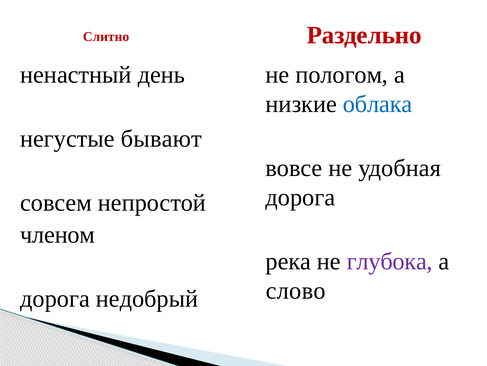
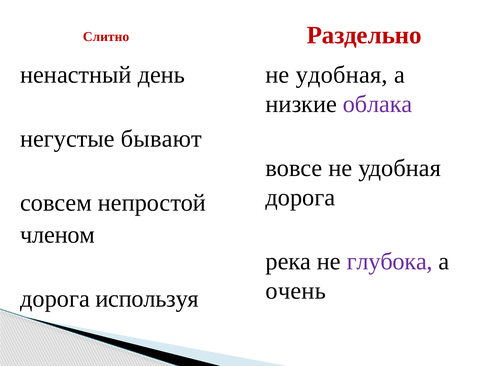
пологом: пологом -> удобная (342, 75)
облака colour: blue -> purple (378, 104)
слово: слово -> очень (296, 290)
недобрый: недобрый -> используя (147, 298)
